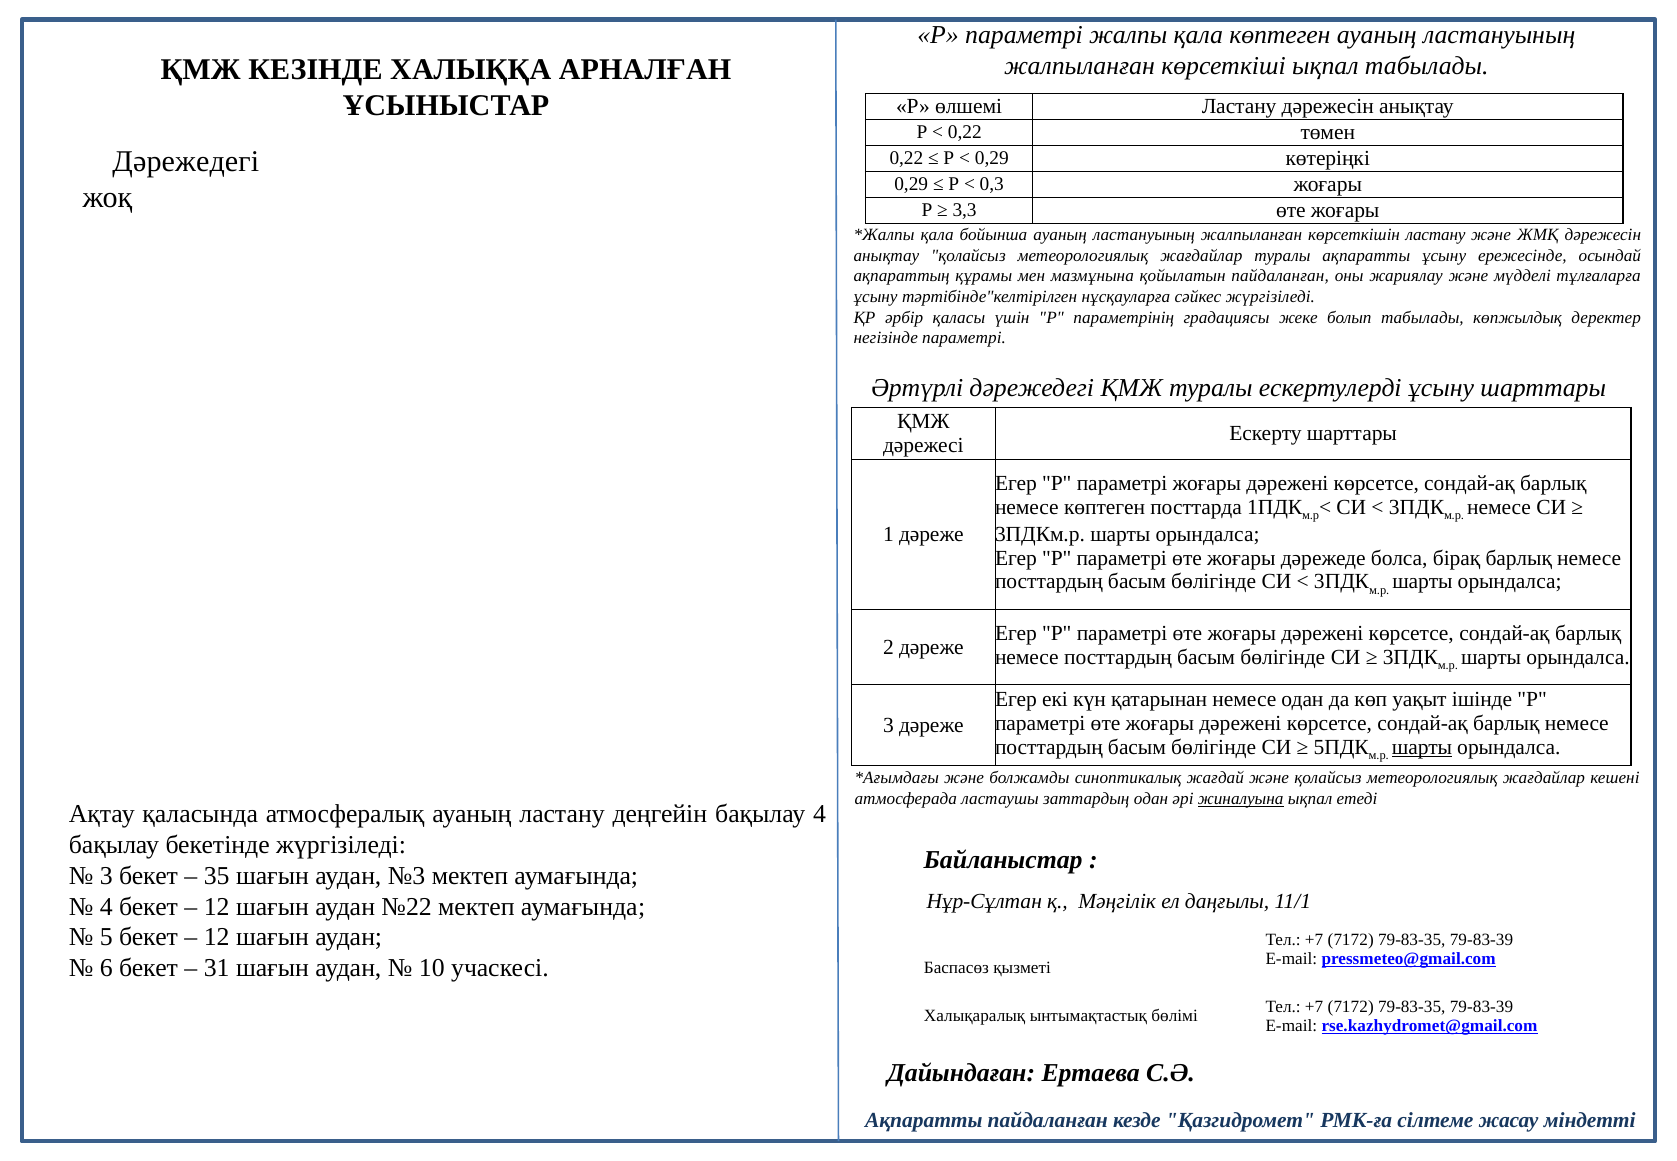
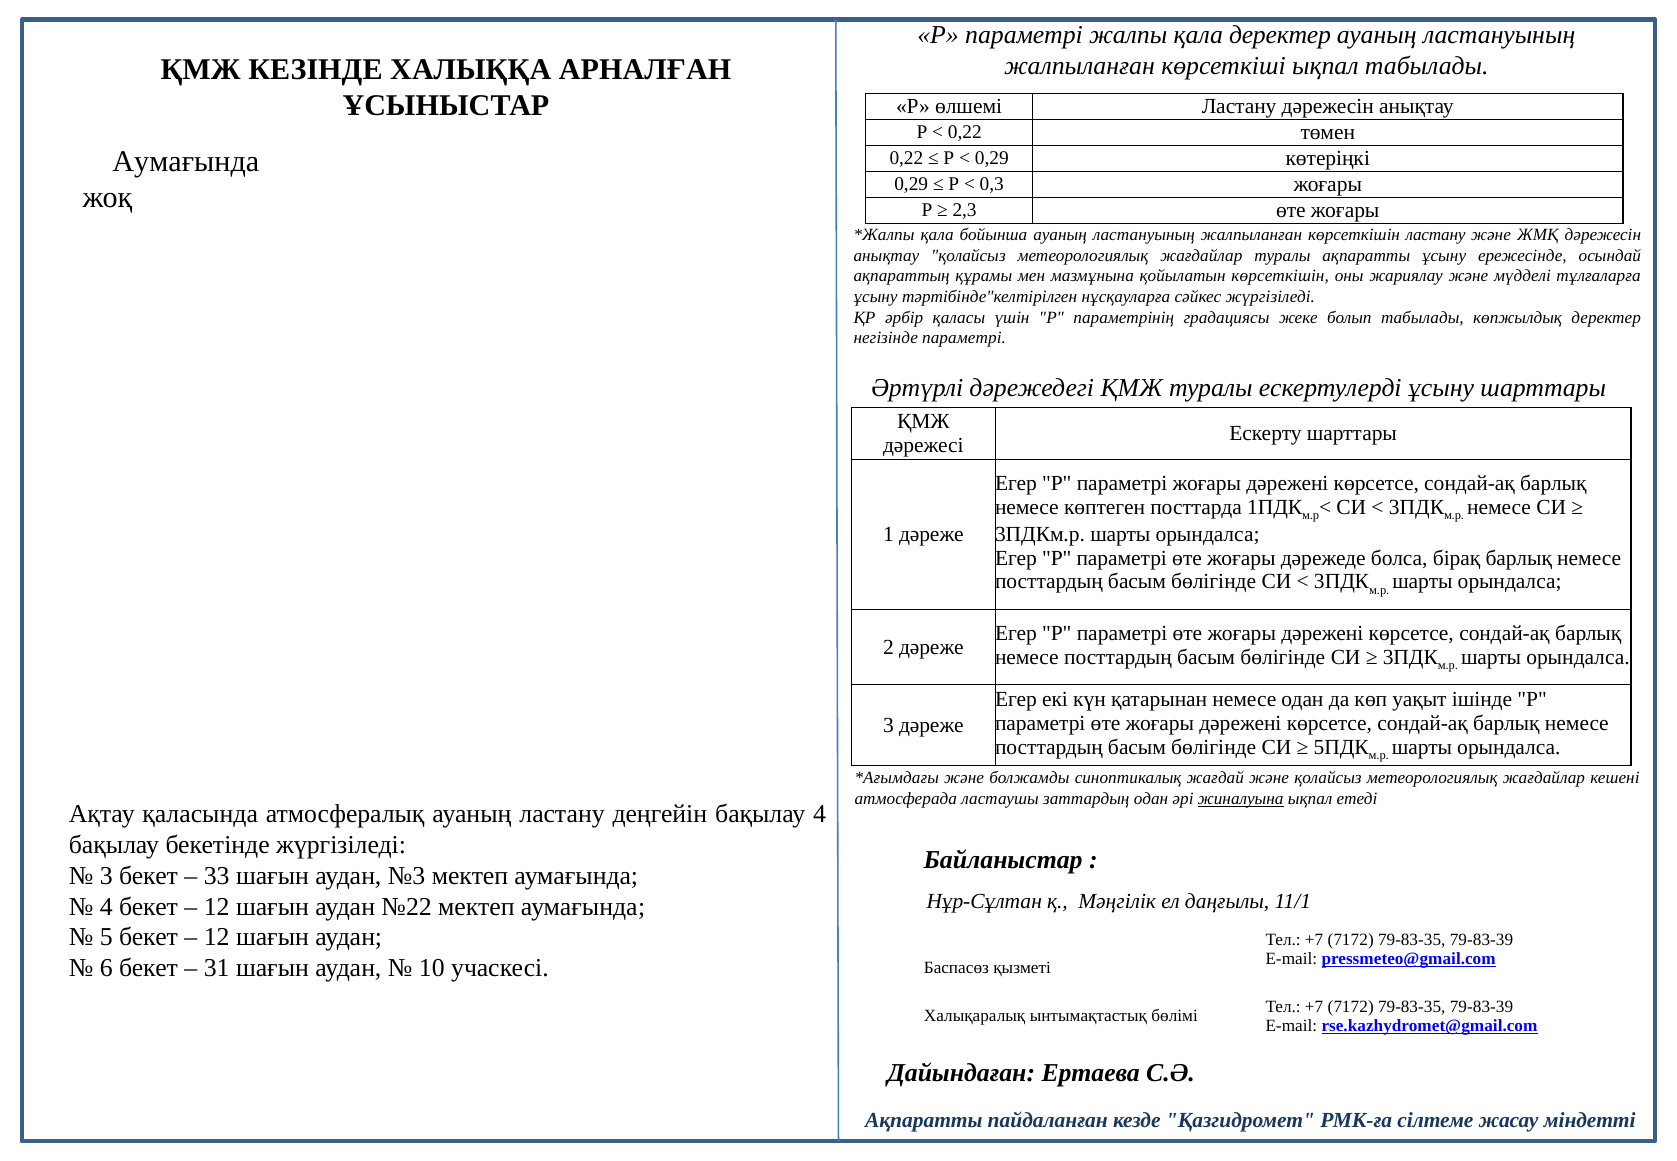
қала көптеген: көптеген -> деректер (1280, 35)
Дәрежедегі: Дәрежедегі -> Аумағында (186, 162)
3,3: 3,3 -> 2,3 (965, 210)
қойылатын пайдаланған: пайдаланған -> көрсеткішін (1280, 276)
шарты underline: present -> none (1422, 747)
35: 35 -> 33 (217, 876)
